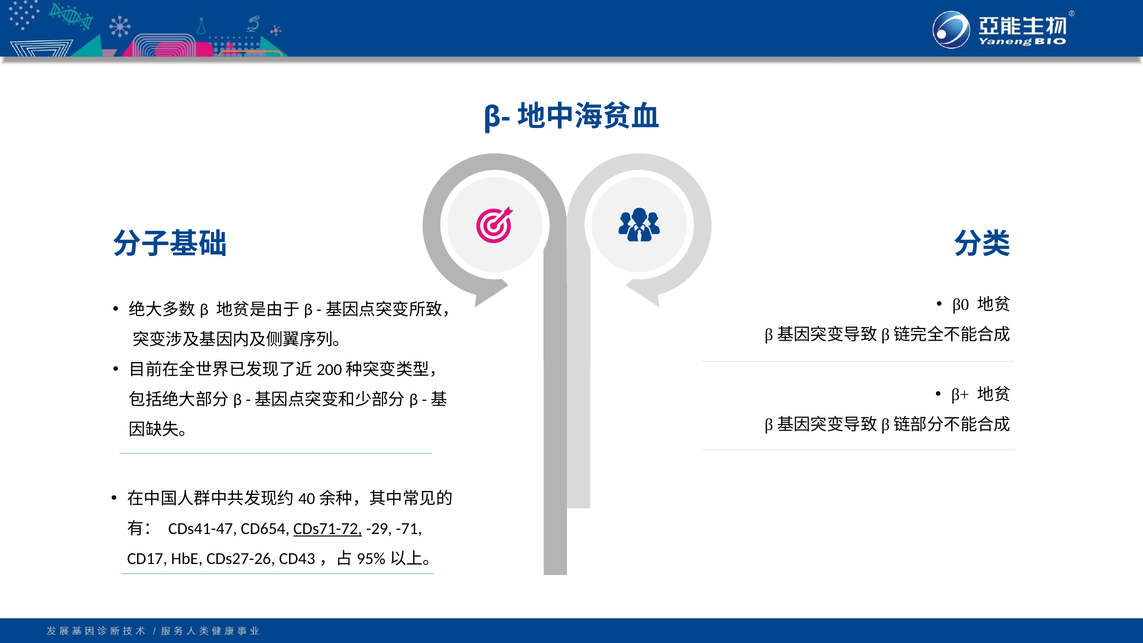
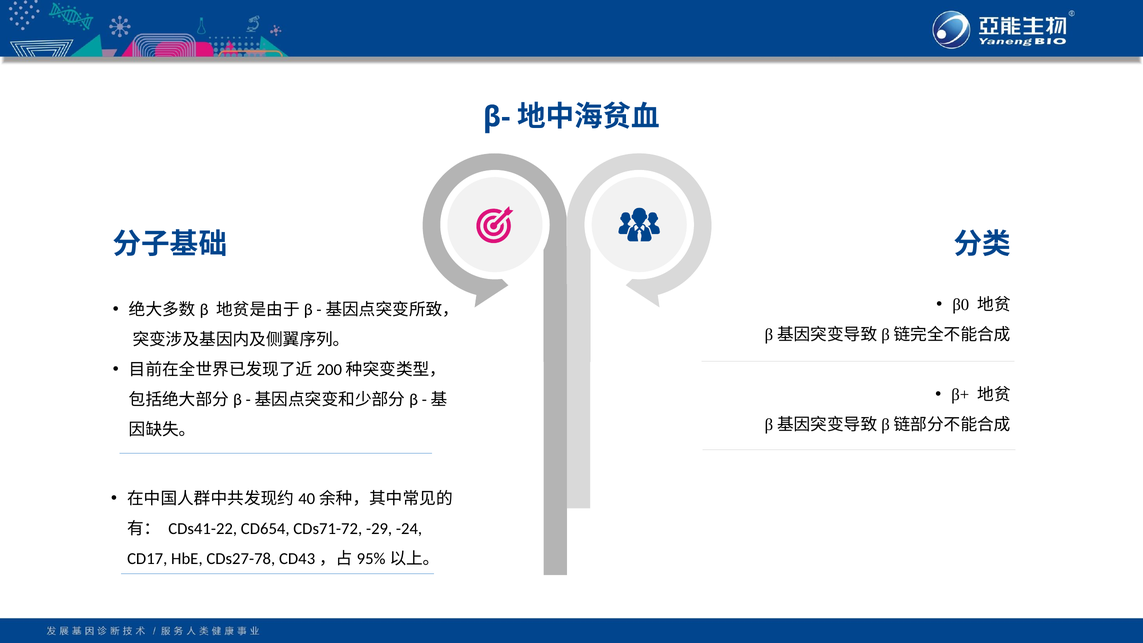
CDs41-47: CDs41-47 -> CDs41-22 (203, 529)
CDs71-72 underline: present -> none (328, 529)
-71: -71 -> -24 (409, 529)
CDs27-26: CDs27-26 -> CDs27-78 (241, 559)
